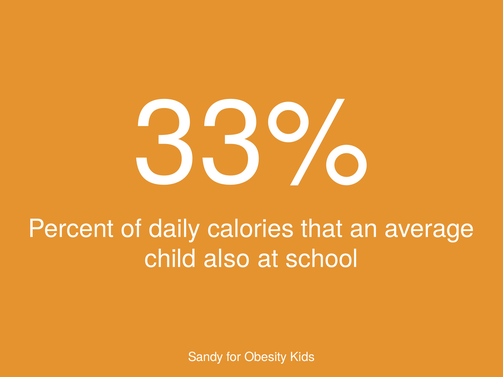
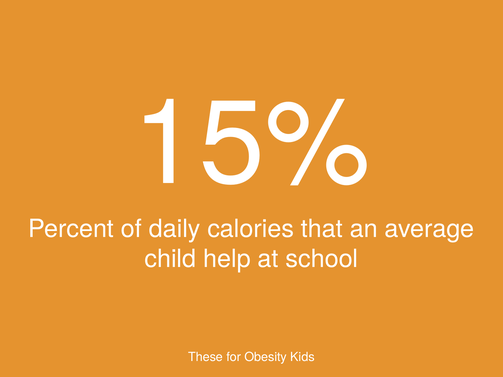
33%: 33% -> 15% (251, 144)
also: also -> help (227, 259)
Sandy: Sandy -> These (206, 357)
